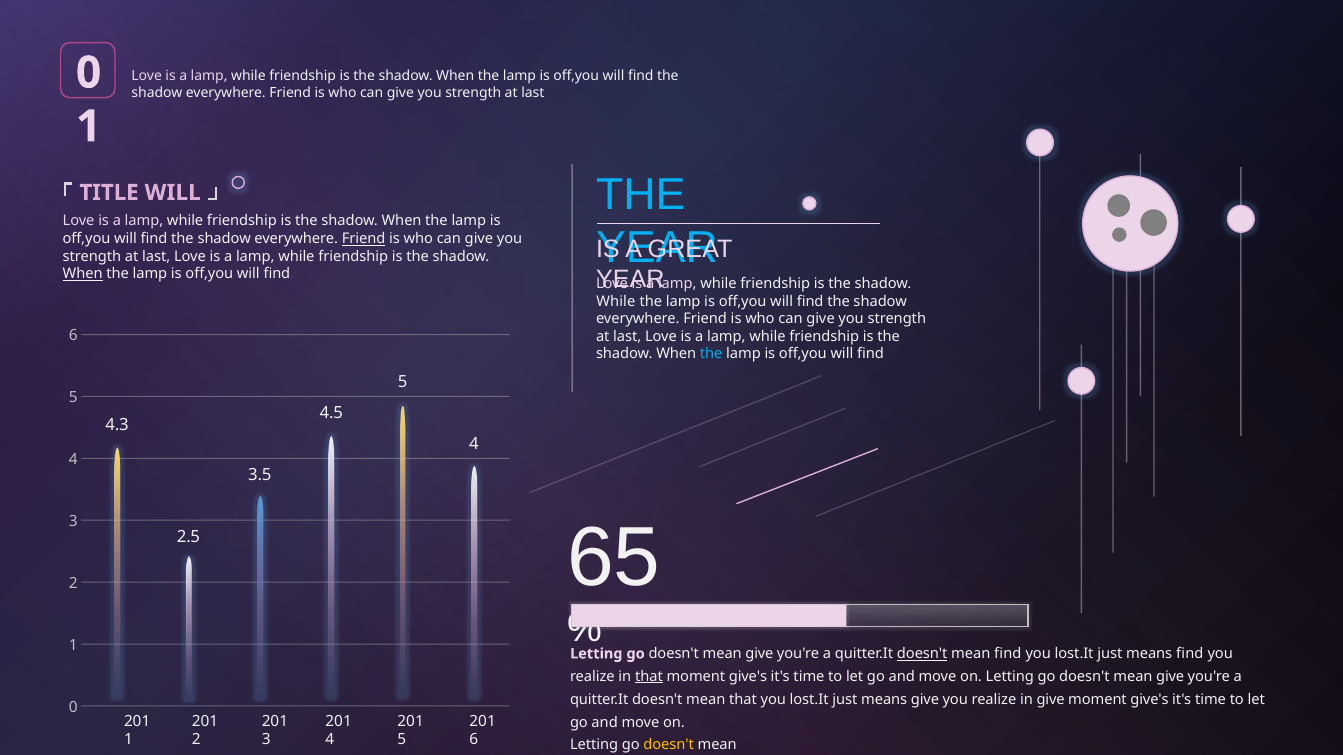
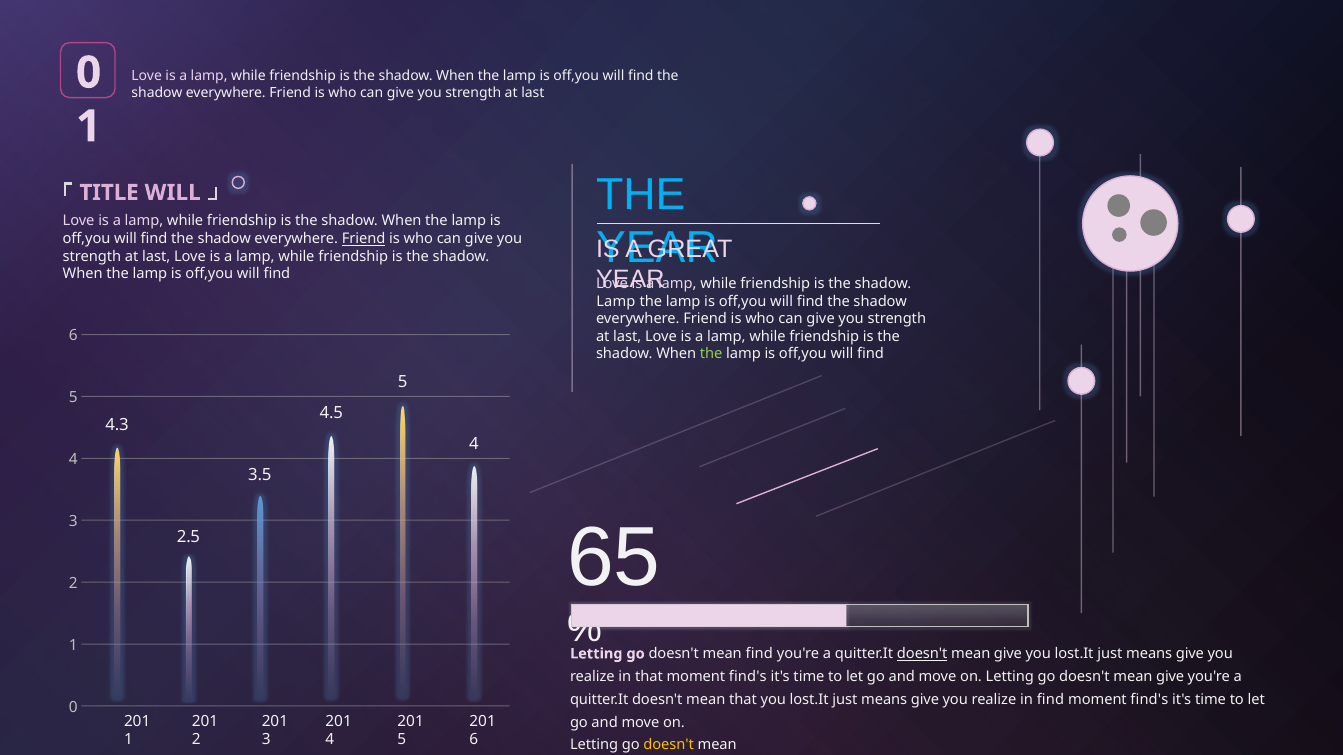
When underline: present -> none (83, 274)
While: While -> Lamp (616, 301)
the colour: light blue -> light green (711, 354)
give: give -> find (759, 654)
find: find -> give (1008, 654)
find: find -> give (1190, 654)
that underline: present -> none (649, 677)
give's: give's -> find's (748, 677)
in give: give -> find (1050, 700)
give's: give's -> find's (1149, 700)
